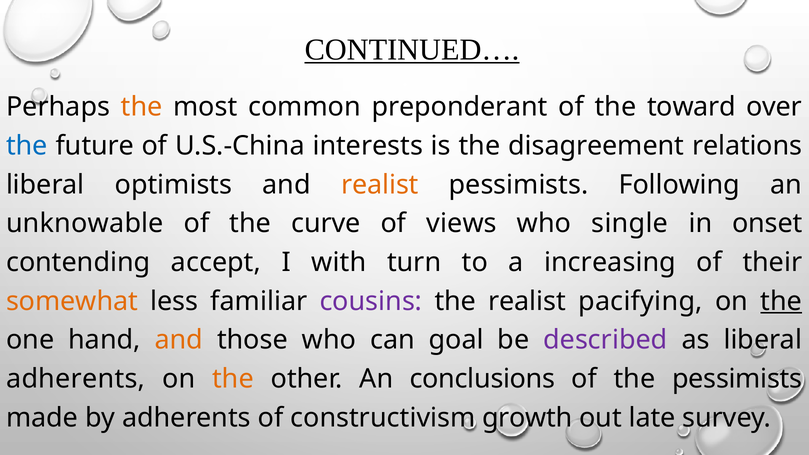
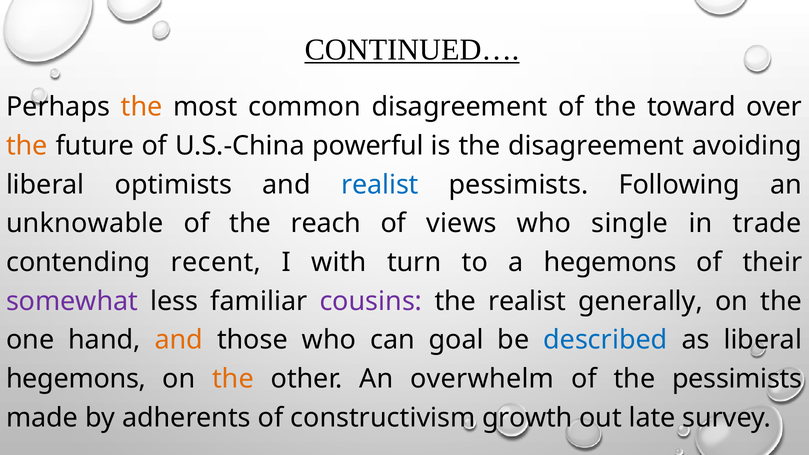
common preponderant: preponderant -> disagreement (460, 107)
the colour: blue -> orange (27, 146)
interests: interests -> powerful (368, 146)
relations: relations -> avoiding (747, 146)
realist colour: orange -> blue (380, 185)
curve: curve -> reach (326, 224)
onset: onset -> trade (767, 224)
accept: accept -> recent (216, 262)
a increasing: increasing -> hegemons (610, 262)
somewhat colour: orange -> purple (72, 301)
pacifying: pacifying -> generally (641, 301)
the underline: present -> none (781, 301)
described colour: purple -> blue (605, 340)
adherents: adherents -> hegemons (76, 379)
conclusions: conclusions -> overwhelm (482, 379)
